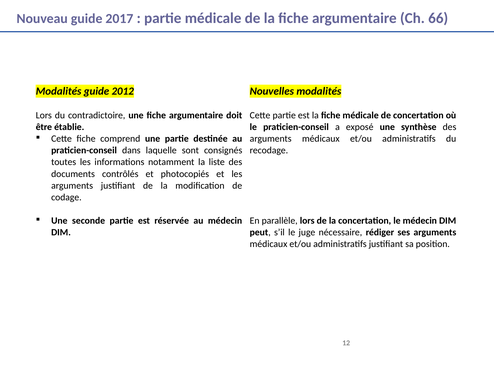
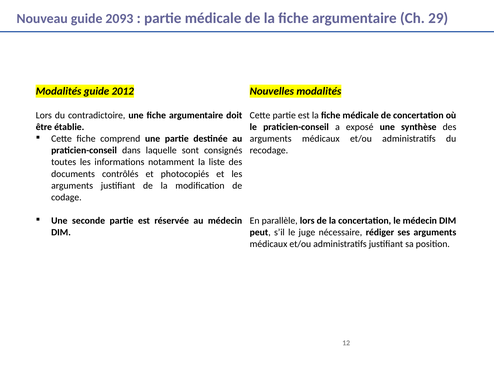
2017: 2017 -> 2093 (119, 19)
66: 66 -> 29 (438, 18)
